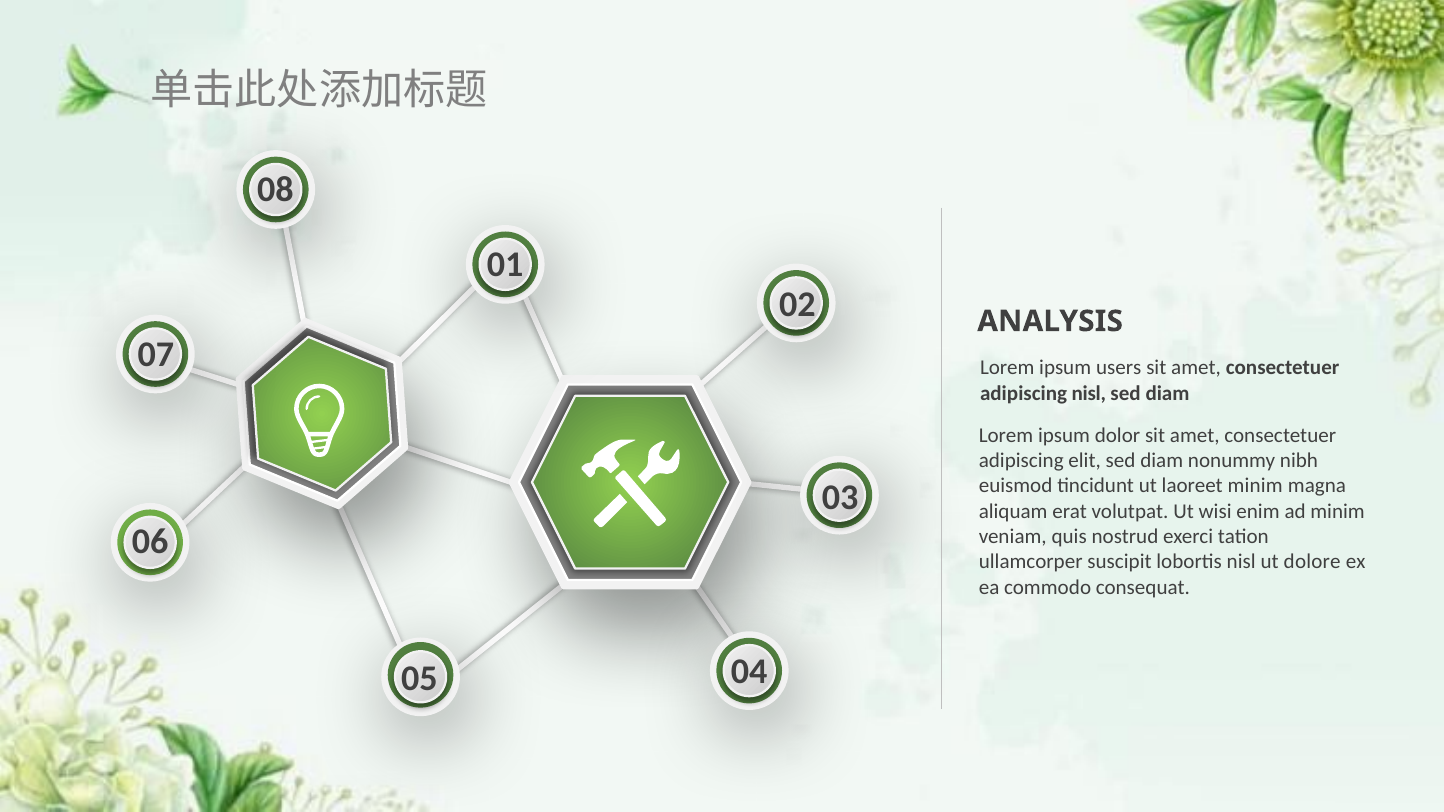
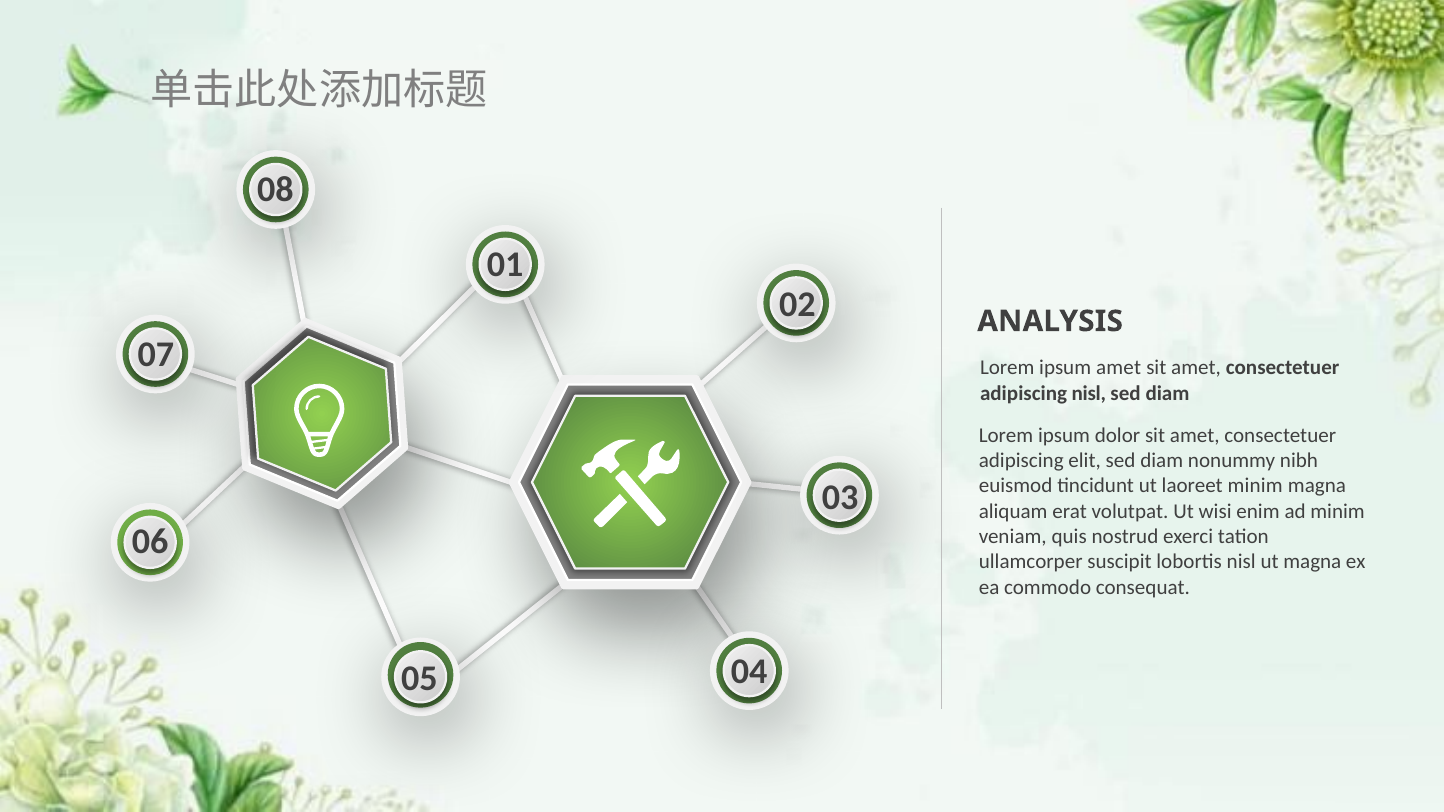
ipsum users: users -> amet (1119, 368)
ut dolore: dolore -> magna (1312, 562)
